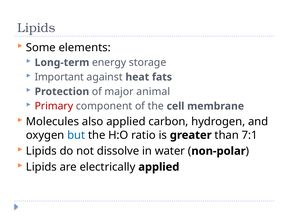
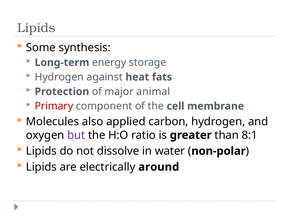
elements: elements -> synthesis (85, 47)
Important: Important -> Hydrogen (59, 77)
but colour: blue -> purple (76, 135)
7:1: 7:1 -> 8:1 (250, 135)
electrically applied: applied -> around (159, 167)
